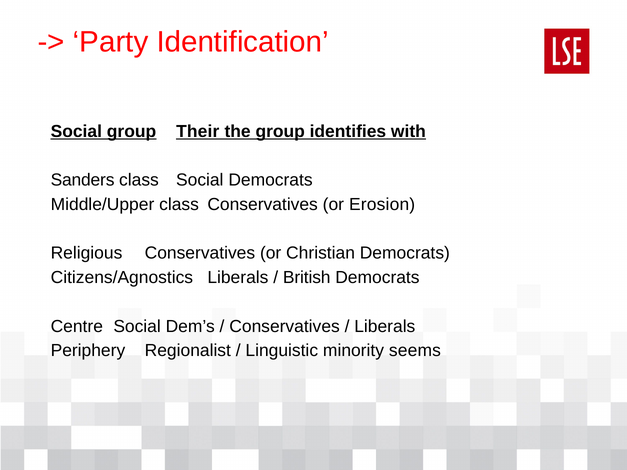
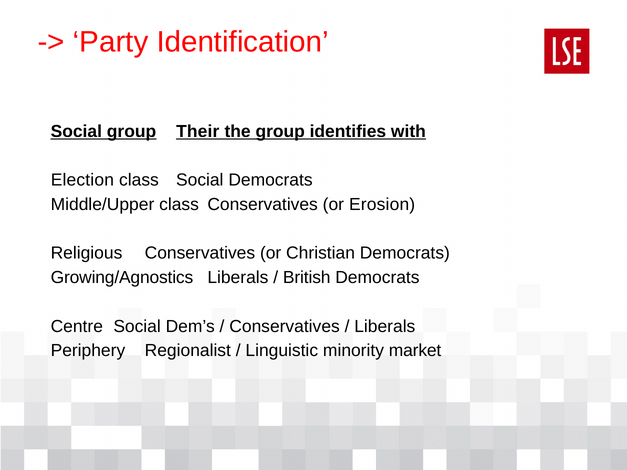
Sanders: Sanders -> Election (82, 180)
Citizens/Agnostics: Citizens/Agnostics -> Growing/Agnostics (122, 278)
seems: seems -> market (415, 351)
